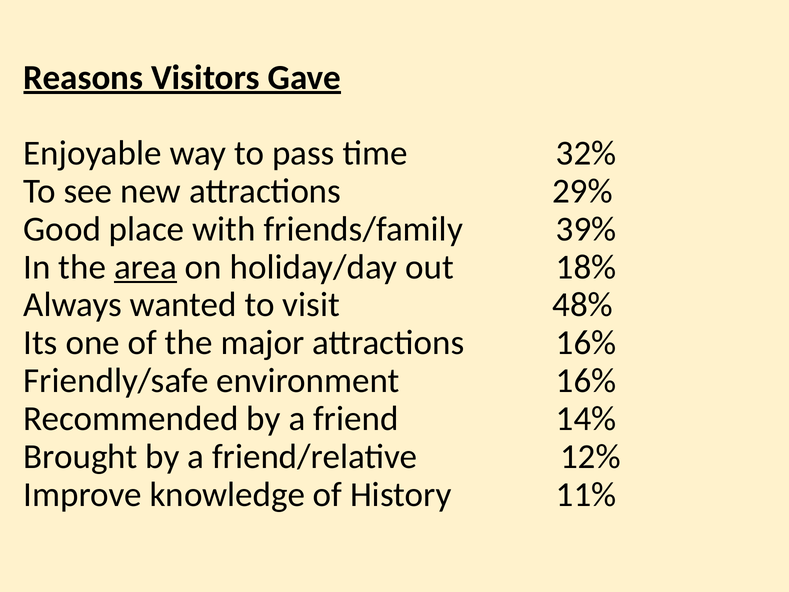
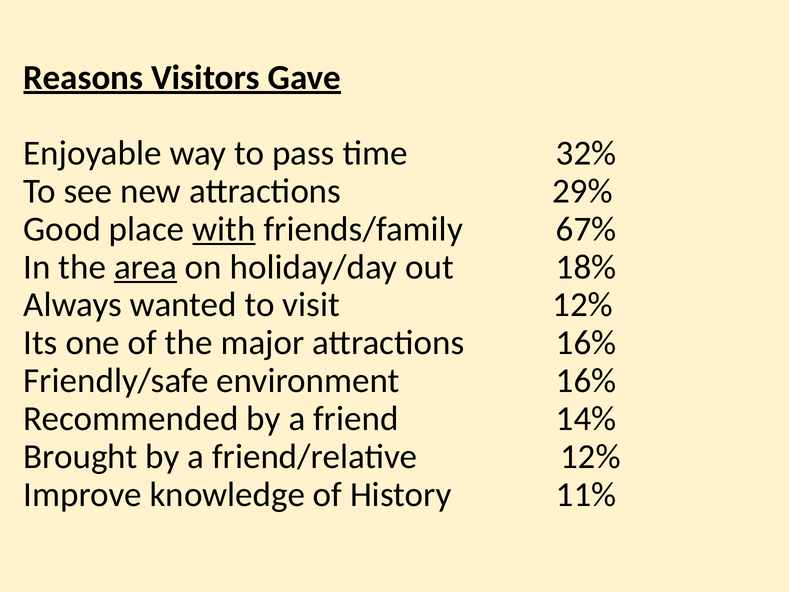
with underline: none -> present (224, 229)
39%: 39% -> 67% (586, 229)
visit 48%: 48% -> 12% (583, 305)
